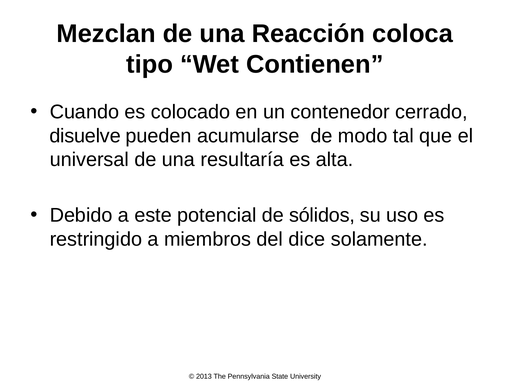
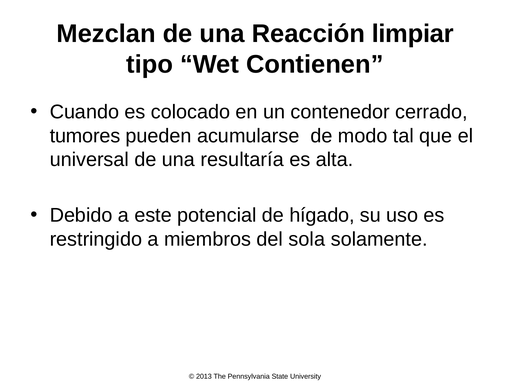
coloca: coloca -> limpiar (413, 34)
disuelve: disuelve -> tumores (85, 136)
sólidos: sólidos -> hígado (322, 215)
dice: dice -> sola (307, 239)
